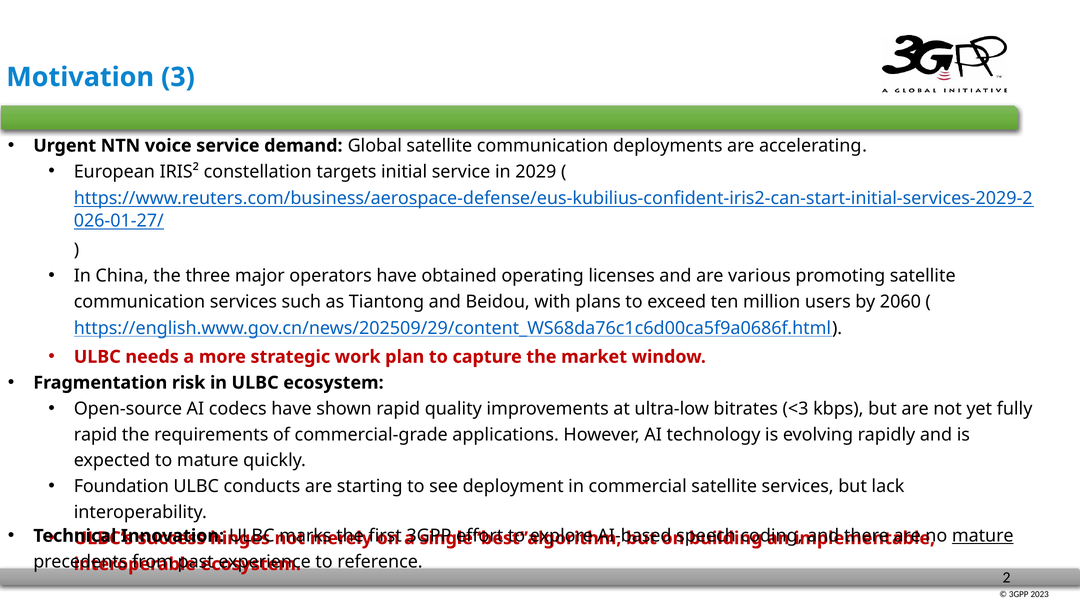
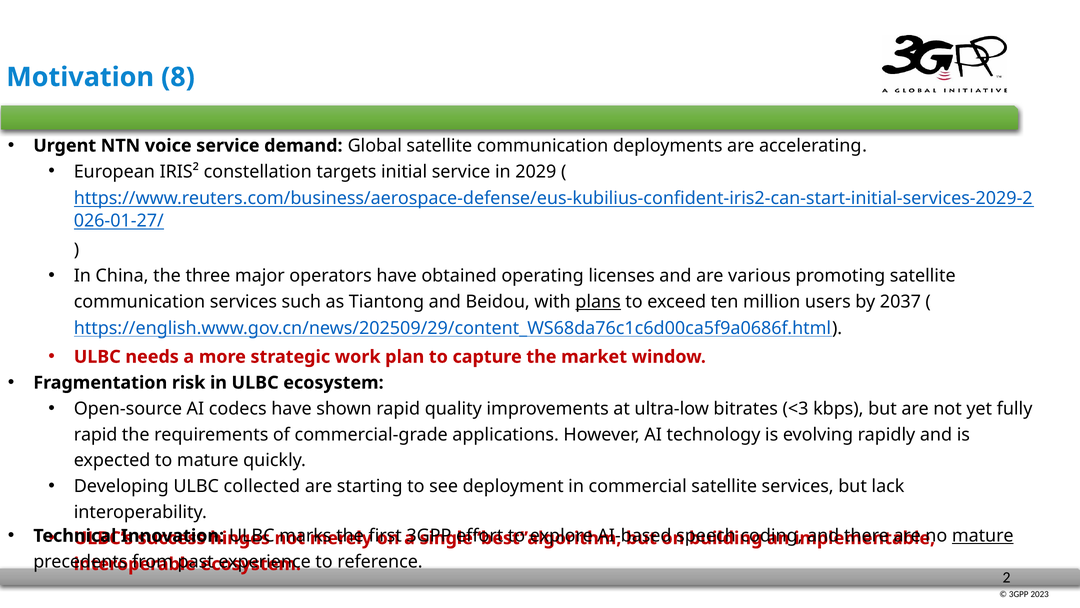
3: 3 -> 8 (178, 77)
plans underline: none -> present (598, 301)
2060: 2060 -> 2037 (900, 301)
Foundation: Foundation -> Developing (121, 486)
conducts: conducts -> collected (262, 486)
